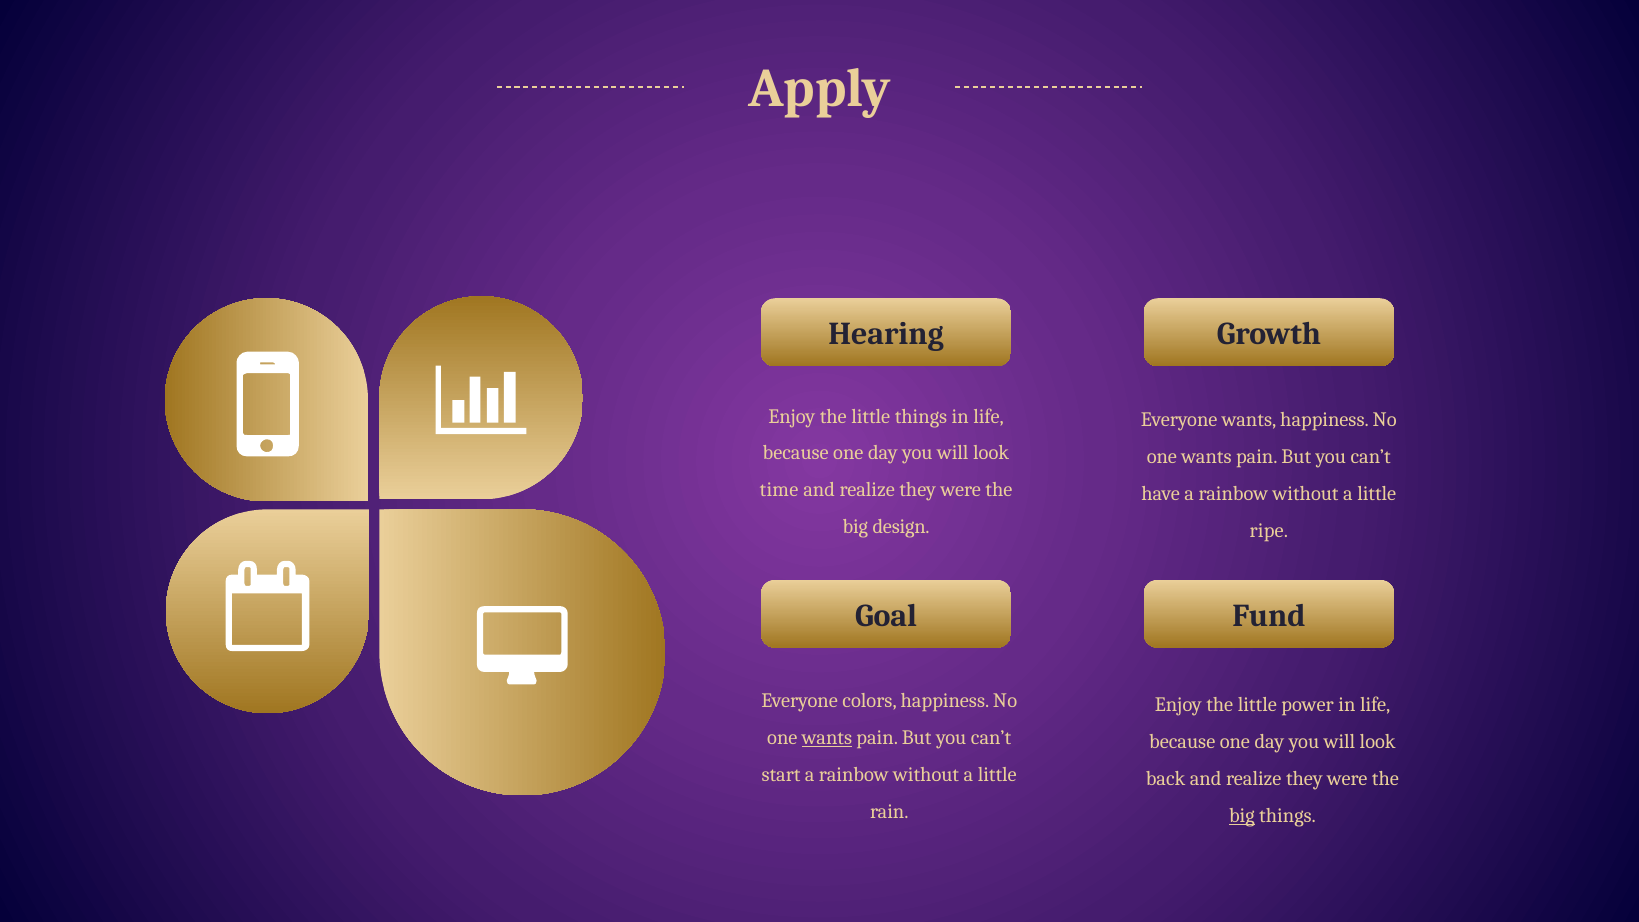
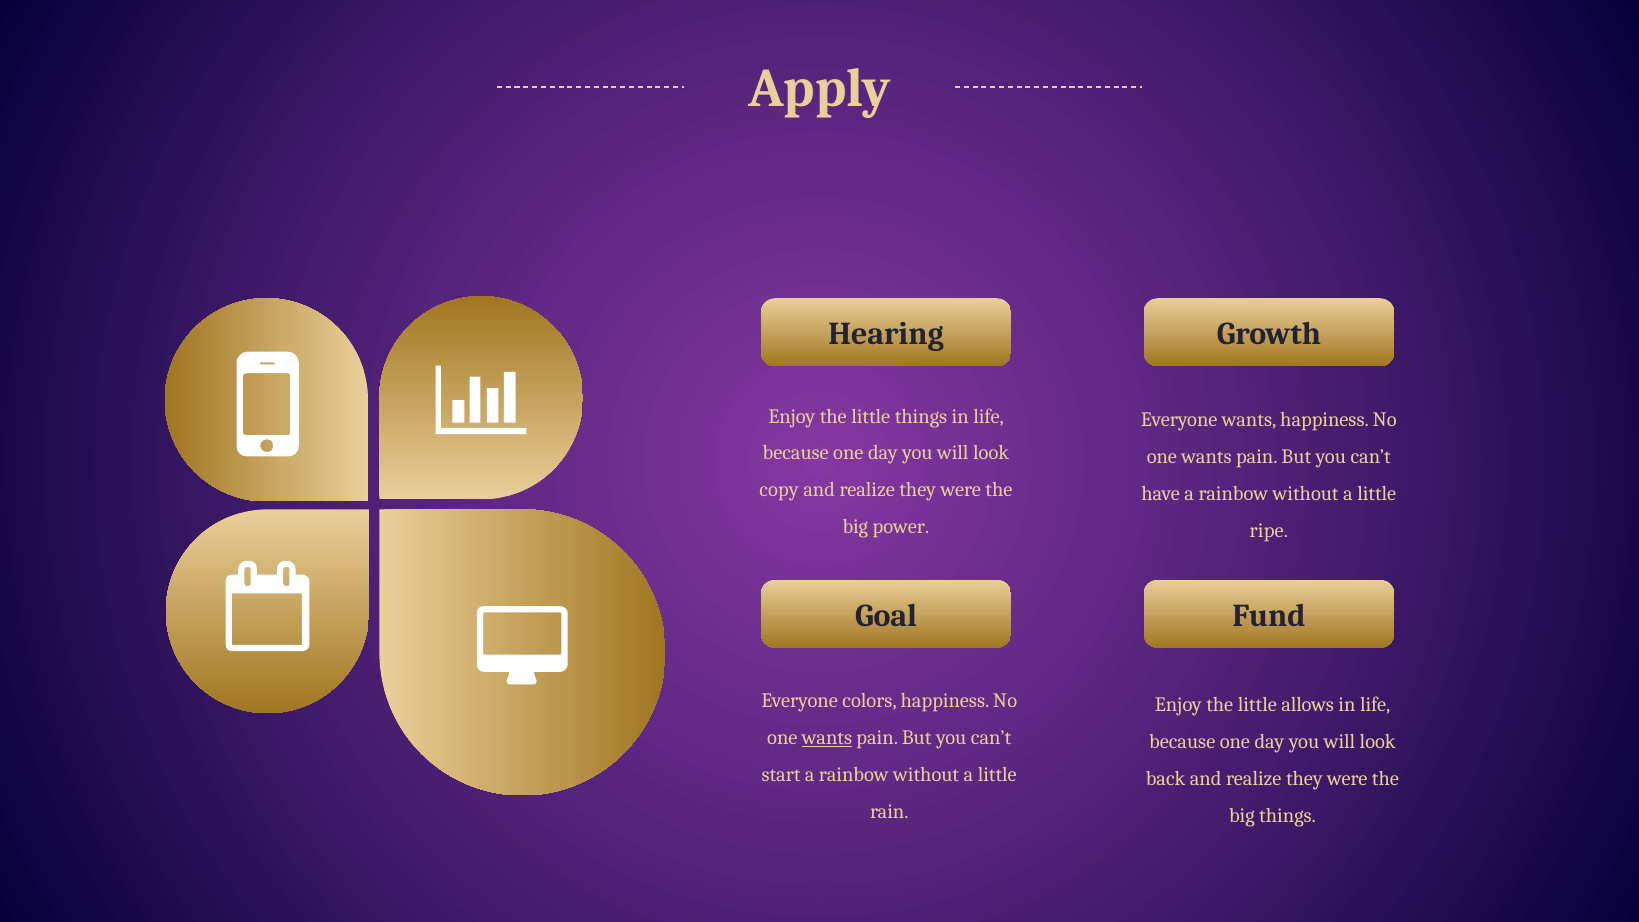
time: time -> copy (779, 490)
design: design -> power (901, 527)
power: power -> allows (1308, 705)
big underline: present -> none (1242, 816)
